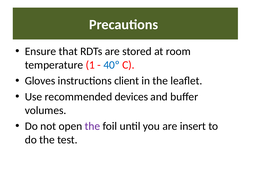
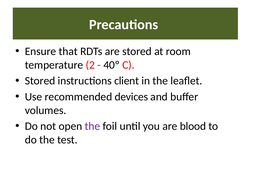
1: 1 -> 2 (90, 65)
40º colour: blue -> black (112, 65)
Gloves: Gloves -> Stored (40, 81)
insert: insert -> blood (193, 126)
